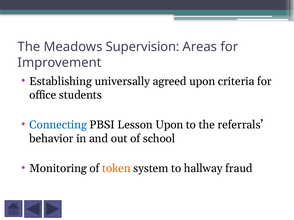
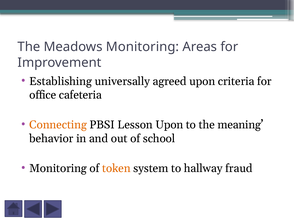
Meadows Supervision: Supervision -> Monitoring (142, 47)
students: students -> cafeteria (80, 95)
Connecting colour: blue -> orange (58, 125)
referrals: referrals -> meaning (240, 125)
